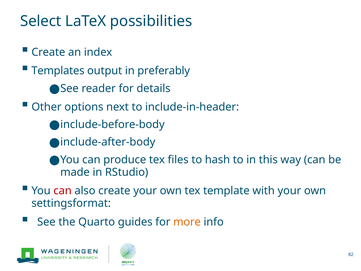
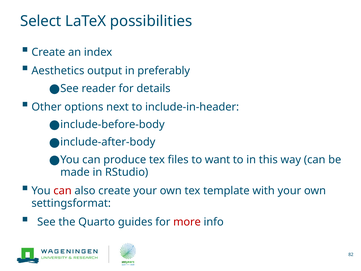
Templates: Templates -> Aesthetics (58, 71)
hash: hash -> want (218, 160)
more colour: orange -> red (187, 222)
